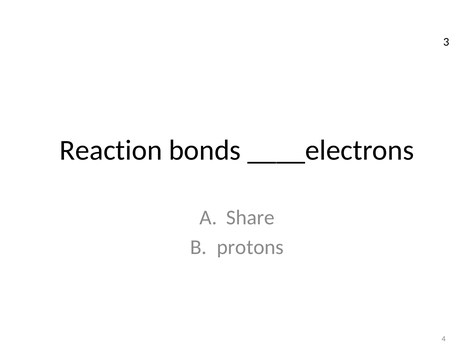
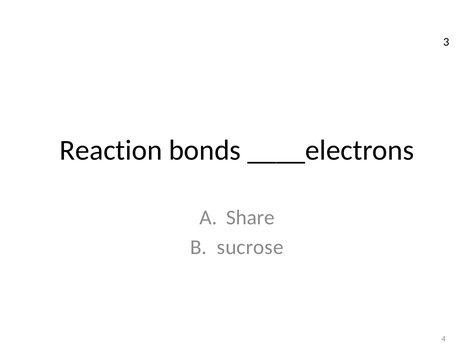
protons: protons -> sucrose (250, 247)
